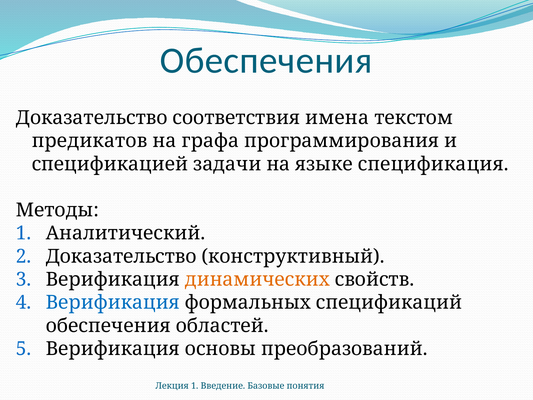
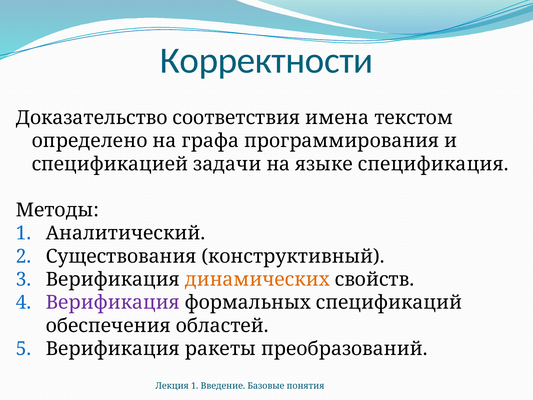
Обеспечения: Обеспечения -> Корректности (267, 61)
предикатов: предикатов -> определено (90, 141)
Доказательство: Доказательство -> Существования (121, 256)
Верификация colour: blue -> purple (113, 302)
основы: основы -> ракеты (220, 349)
